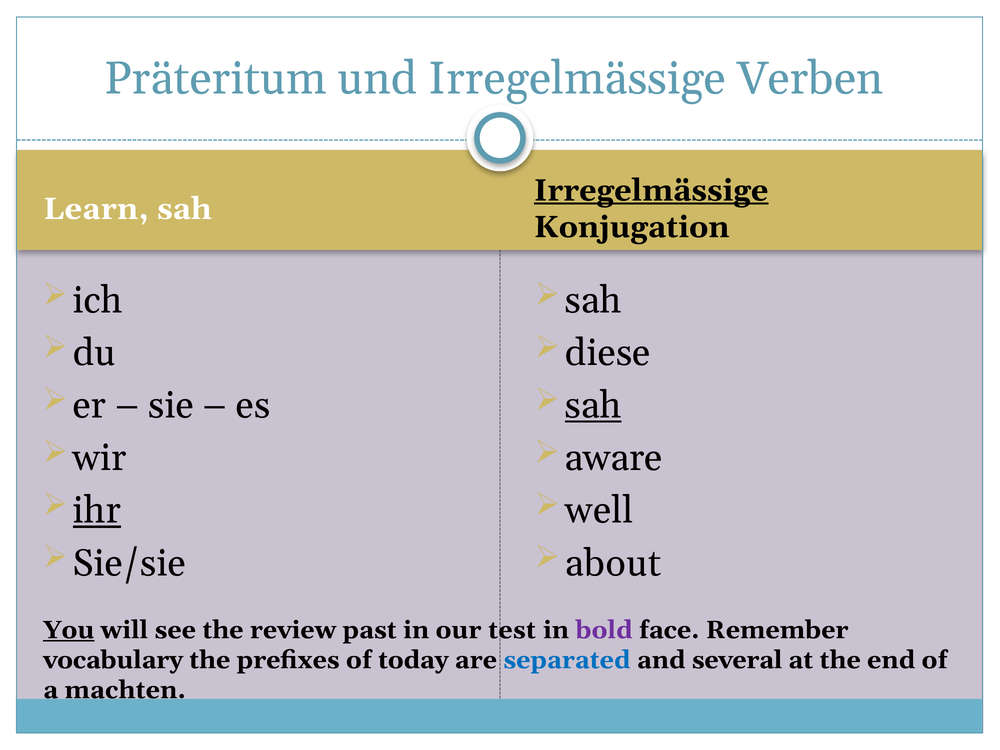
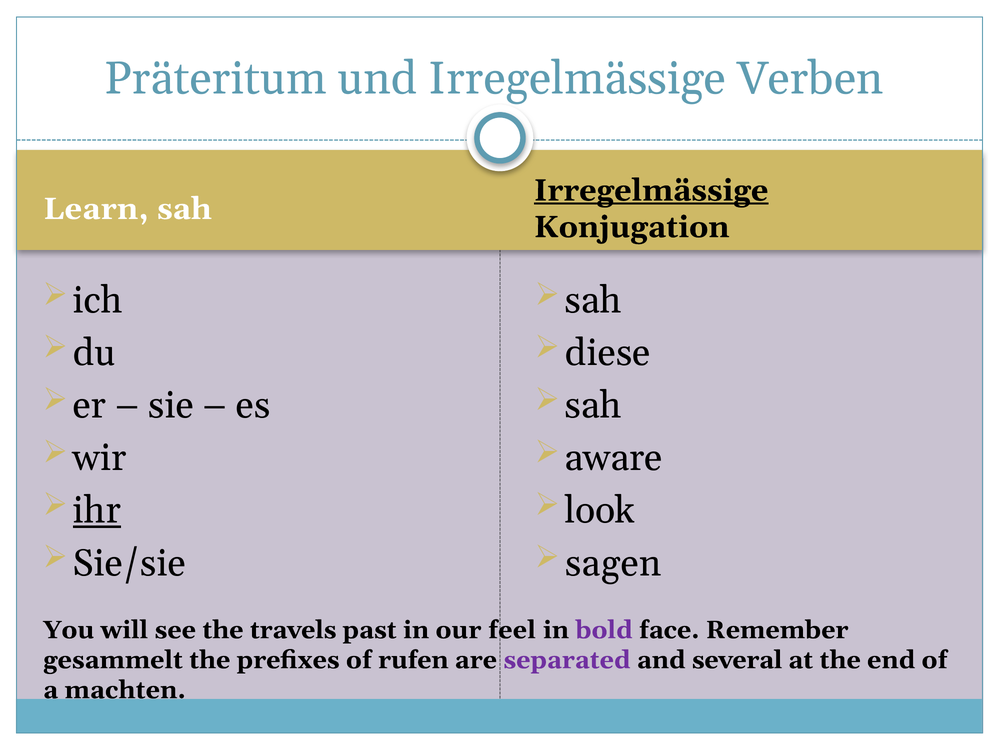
sah underline: present -> none (593, 405)
well: well -> look (600, 511)
about: about -> sagen (613, 563)
You underline: present -> none (69, 630)
review: review -> travels (293, 630)
test: test -> feel (512, 630)
vocabulary: vocabulary -> gesammelt (113, 660)
today: today -> rufen (413, 660)
separated colour: blue -> purple (567, 660)
